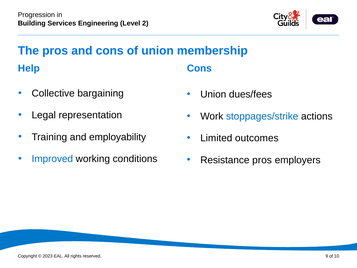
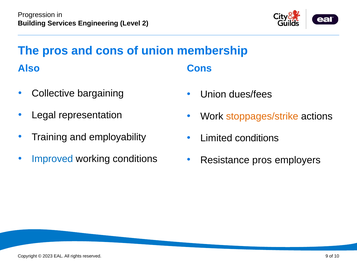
Help: Help -> Also (29, 68)
stoppages/strike colour: blue -> orange (262, 116)
Limited outcomes: outcomes -> conditions (257, 138)
